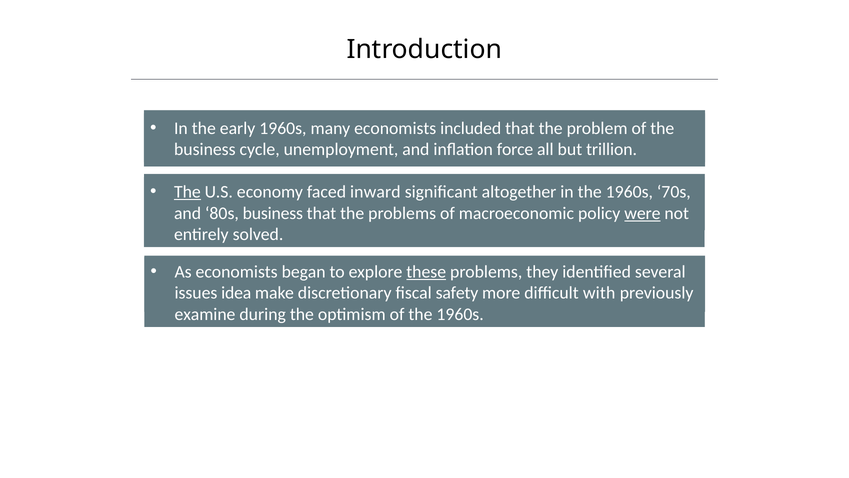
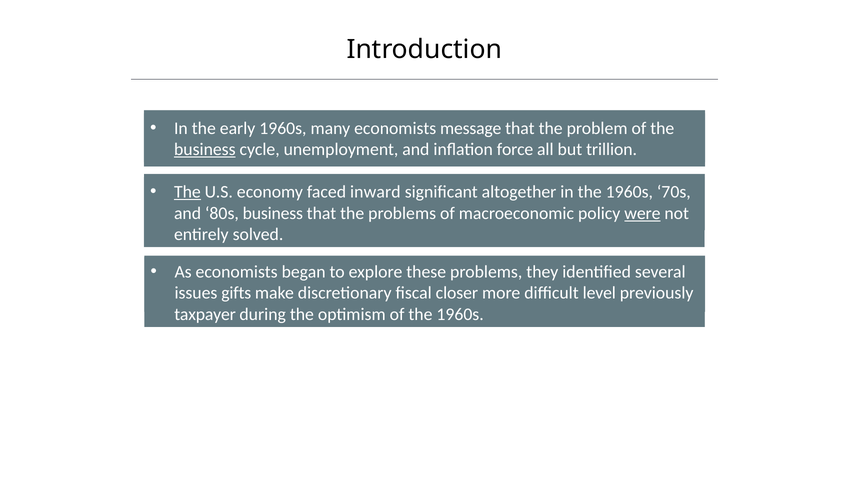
included: included -> message (471, 128)
business underline: none -> present (205, 149)
these underline: present -> none (426, 272)
idea: idea -> gifts (236, 293)
safety: safety -> closer (457, 293)
with: with -> level (599, 293)
examine: examine -> taxpayer (205, 314)
